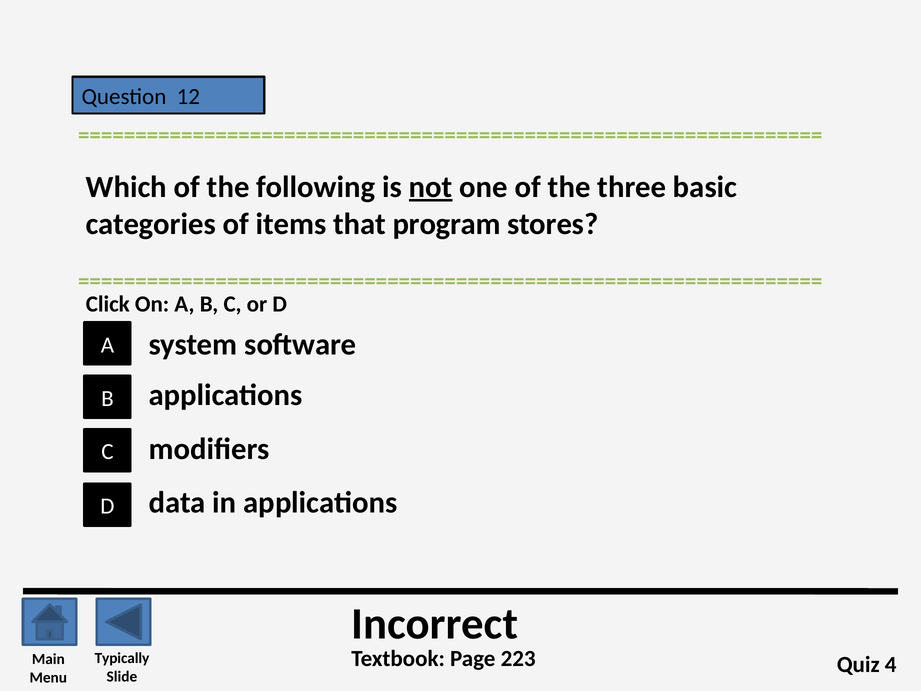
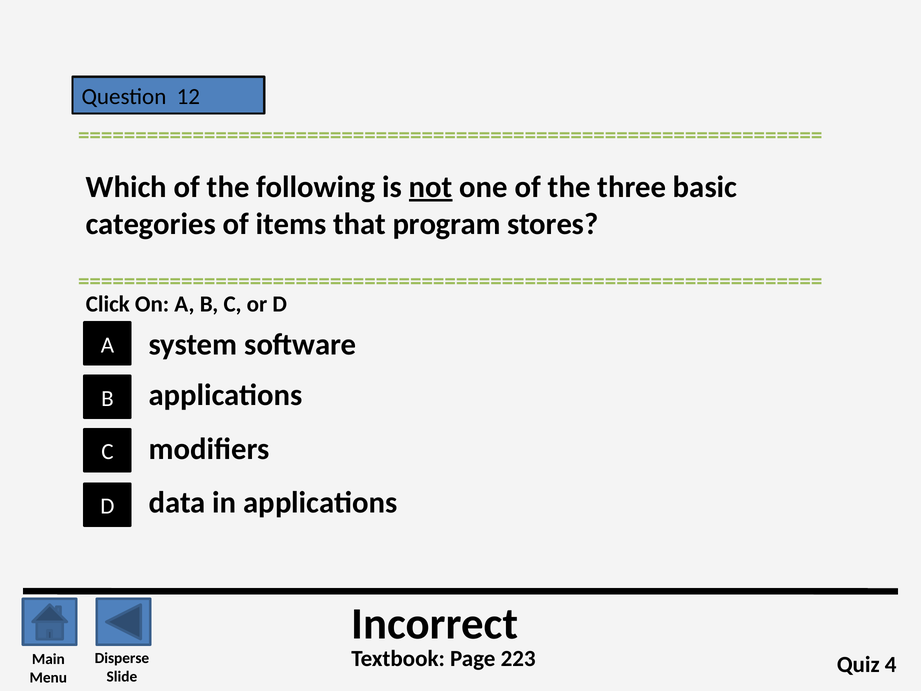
Typically: Typically -> Disperse (122, 658)
